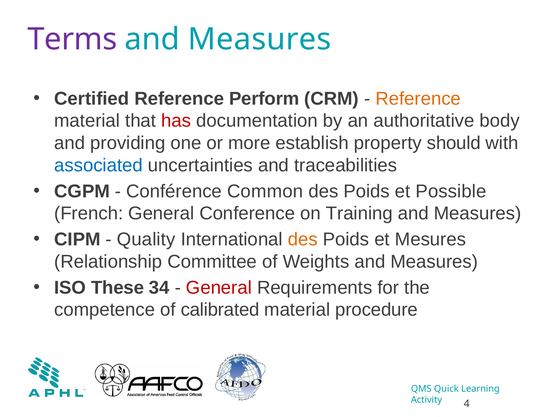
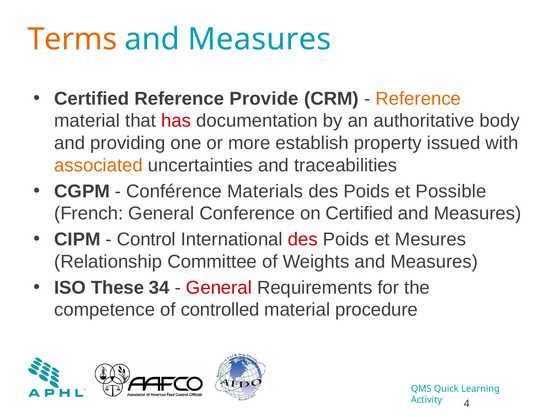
Terms colour: purple -> orange (72, 39)
Perform: Perform -> Provide (264, 99)
should: should -> issued (454, 143)
associated colour: blue -> orange (98, 165)
Common: Common -> Materials (265, 191)
on Training: Training -> Certified (359, 214)
Quality: Quality -> Control (146, 239)
des colour: orange -> red (303, 239)
calibrated: calibrated -> controlled (220, 310)
